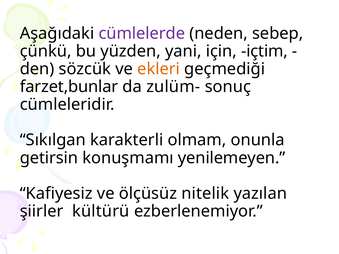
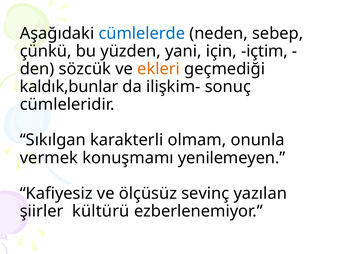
cümlelerde colour: purple -> blue (142, 33)
farzet,bunlar: farzet,bunlar -> kaldık,bunlar (69, 87)
zulüm-: zulüm- -> ilişkim- (173, 87)
getirsin: getirsin -> vermek (49, 158)
nitelik: nitelik -> sevinç (205, 194)
